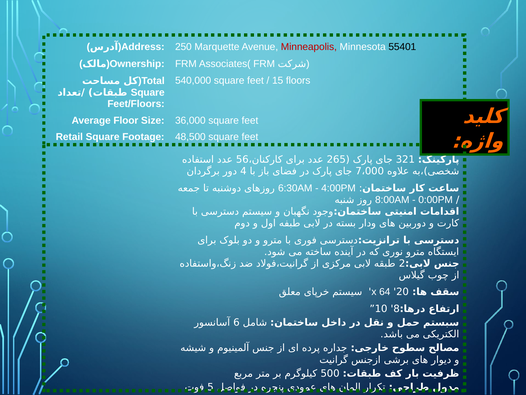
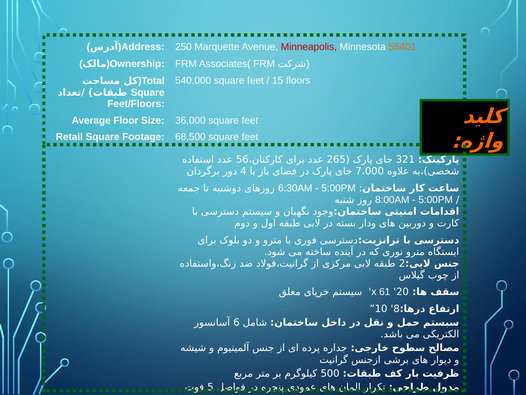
55401 colour: black -> orange (402, 47)
48,500: 48,500 -> 68,500 (190, 137)
4:00PM: 4:00PM -> 5:00PM (339, 188)
0:00PM: 0:00PM -> 5:00PM (436, 199)
64: 64 -> 61 (385, 292)
